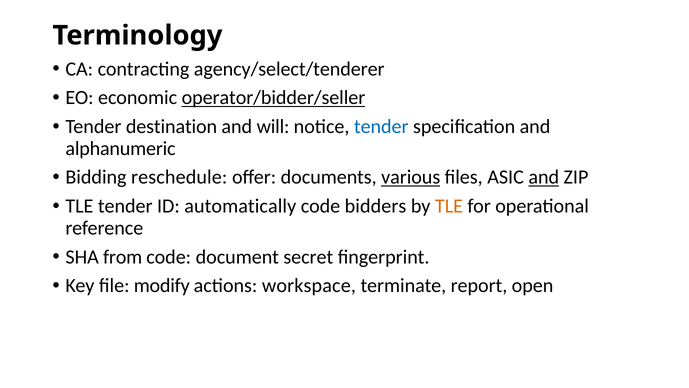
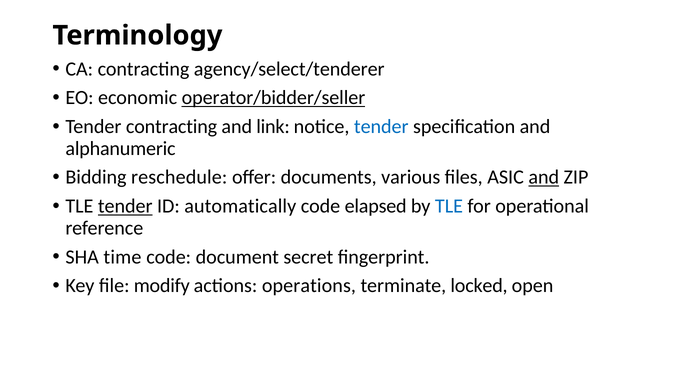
Tender destination: destination -> contracting (172, 127)
will: will -> link (273, 127)
various underline: present -> none (411, 177)
tender underline: none -> present (125, 206)
bidders: bidders -> elapsed (376, 206)
TLE colour: orange -> blue (449, 206)
from: from -> time (122, 257)
workspace: workspace -> operations (309, 286)
report: report -> locked (479, 286)
